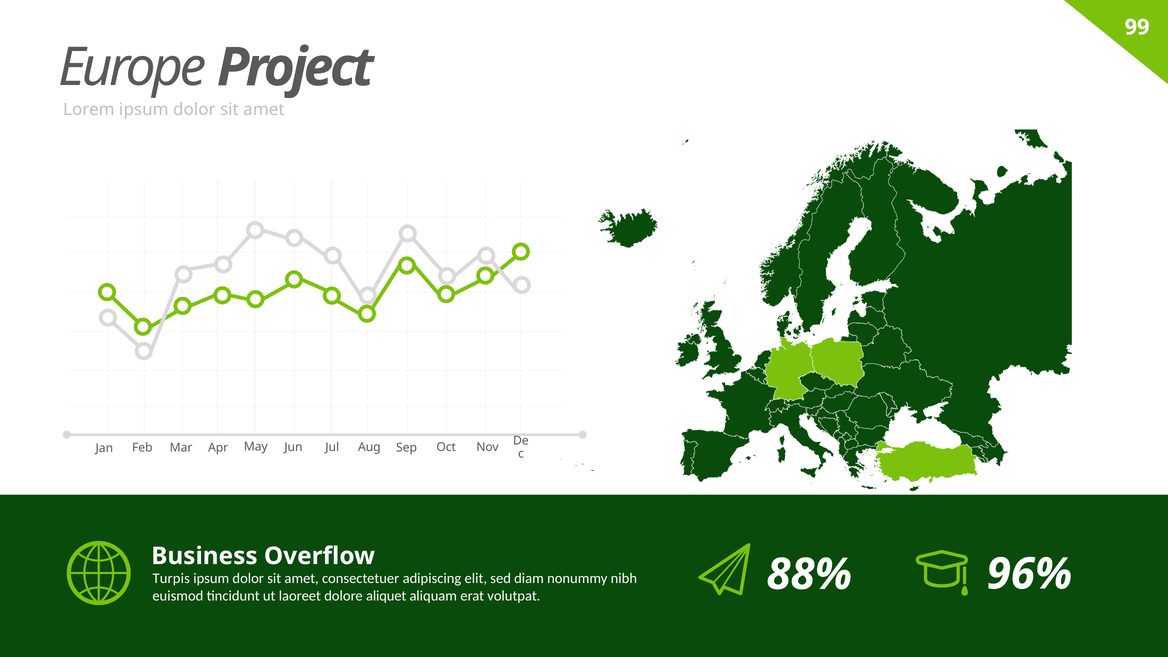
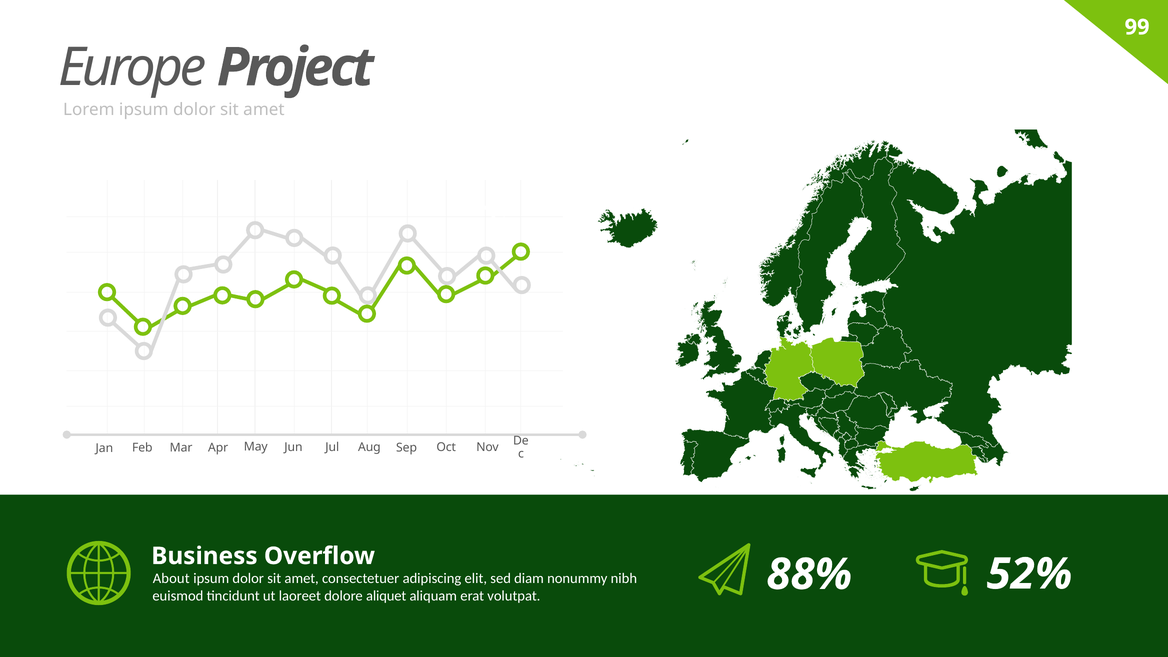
Turpis: Turpis -> About (171, 579)
96%: 96% -> 52% (1029, 574)
